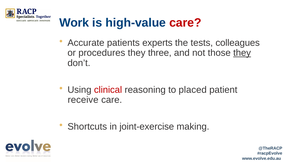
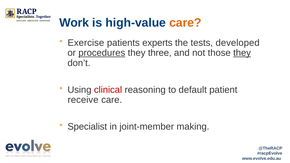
care colour: red -> orange (185, 23)
Accurate: Accurate -> Exercise (86, 43)
colleagues: colleagues -> developed (238, 43)
procedures underline: none -> present (102, 53)
placed: placed -> default (193, 90)
Shortcuts: Shortcuts -> Specialist (87, 127)
joint-exercise: joint-exercise -> joint-member (147, 127)
